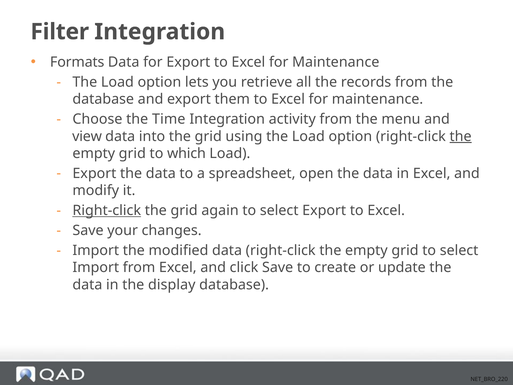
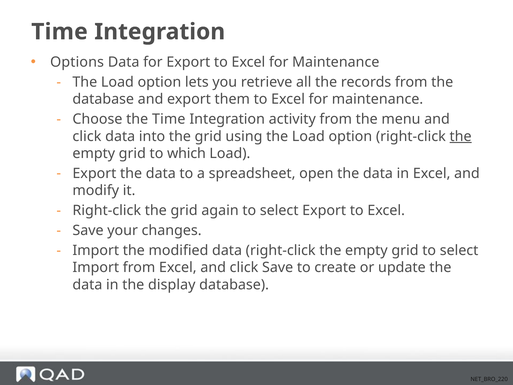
Filter: Filter -> Time (59, 32)
Formats: Formats -> Options (77, 62)
view: view -> click (87, 136)
Right-click underline: present -> none (107, 210)
